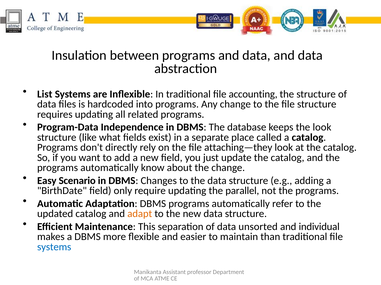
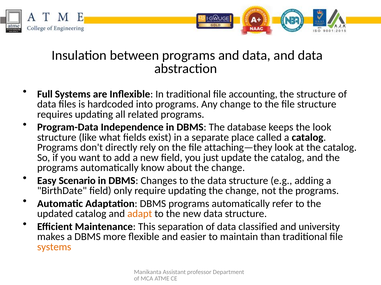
List: List -> Full (45, 94)
updating the parallel: parallel -> change (242, 191)
unsorted: unsorted -> classified (258, 227)
individual: individual -> university (319, 227)
systems colour: blue -> orange (54, 247)
